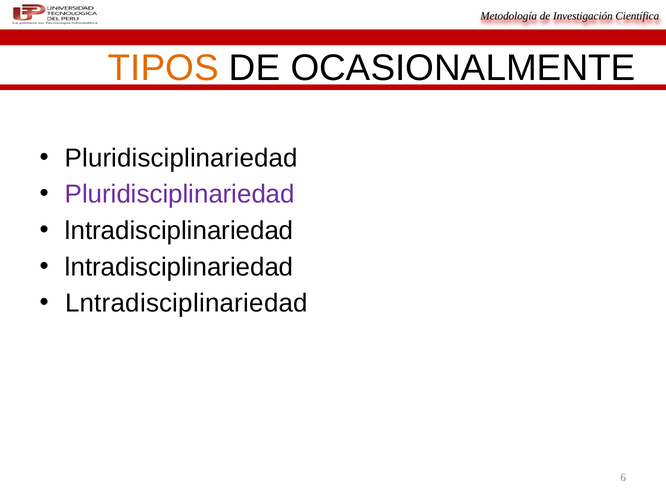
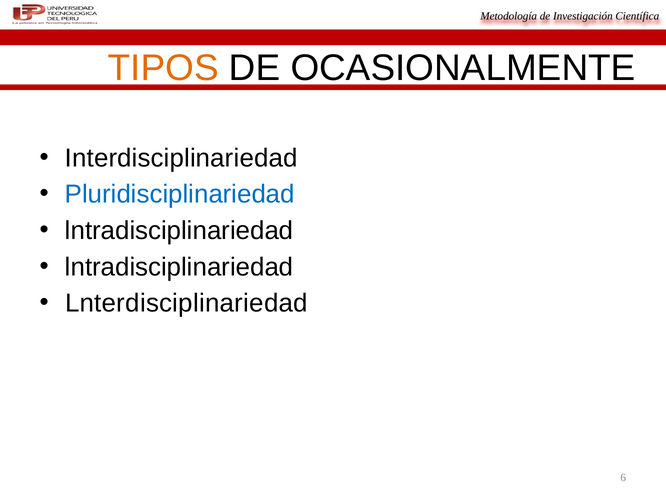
Pluridisciplinariedad: Pluridisciplinariedad -> Interdisciplinariedad (181, 158)
Pluridisciplinariedad colour: purple -> blue (180, 194)
Lntradisciplinariedad: Lntradisciplinariedad -> Lnterdisciplinariedad (186, 303)
